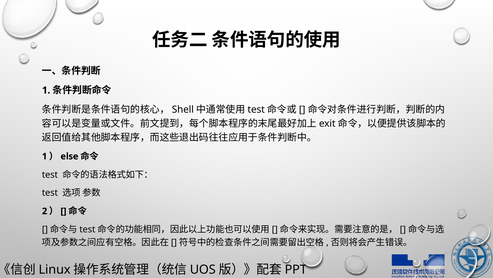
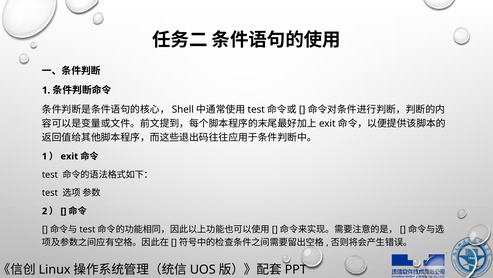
else: else -> exit (69, 156)
